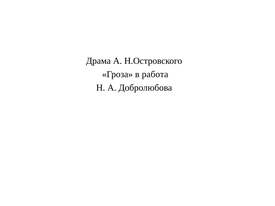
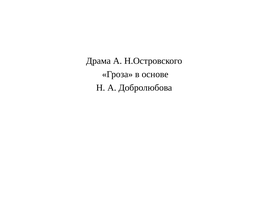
работа: работа -> основе (155, 74)
